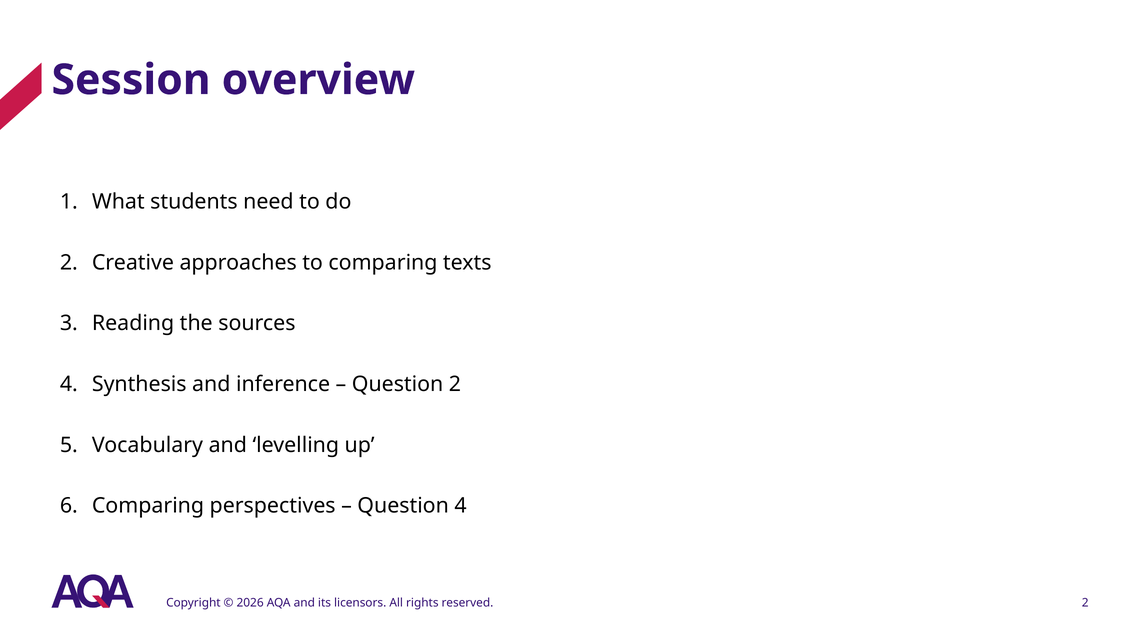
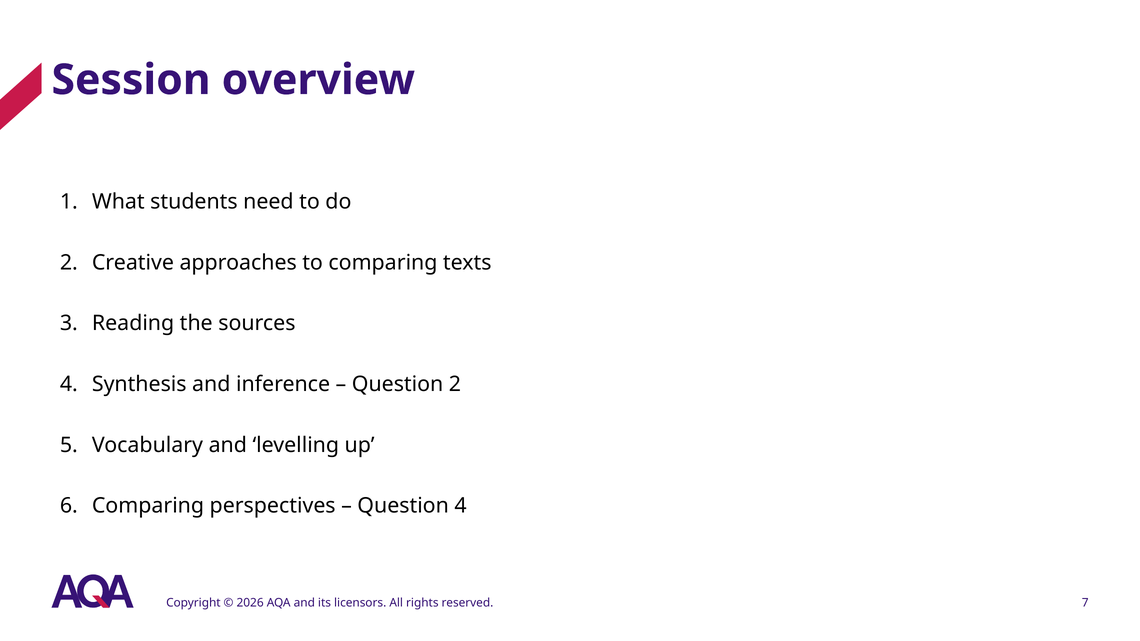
reserved 2: 2 -> 7 (1085, 603)
